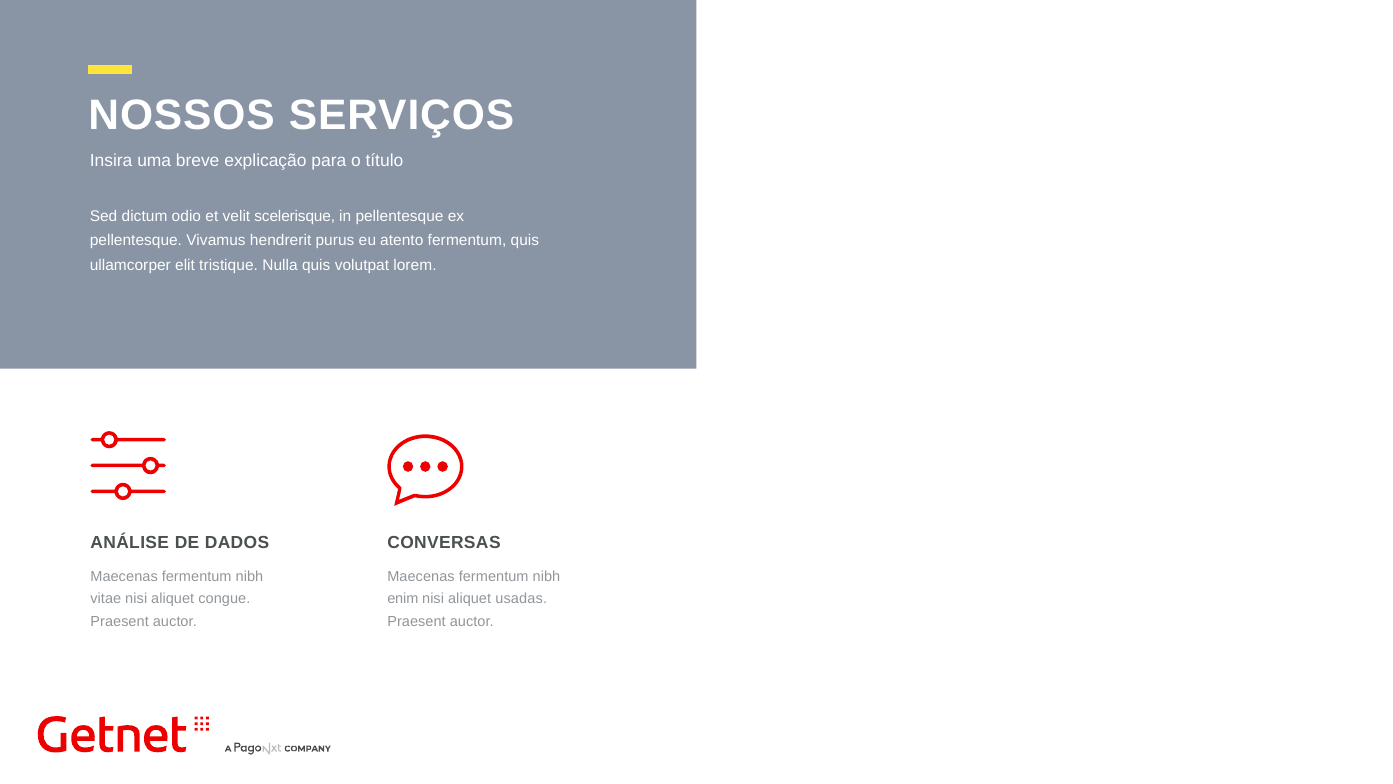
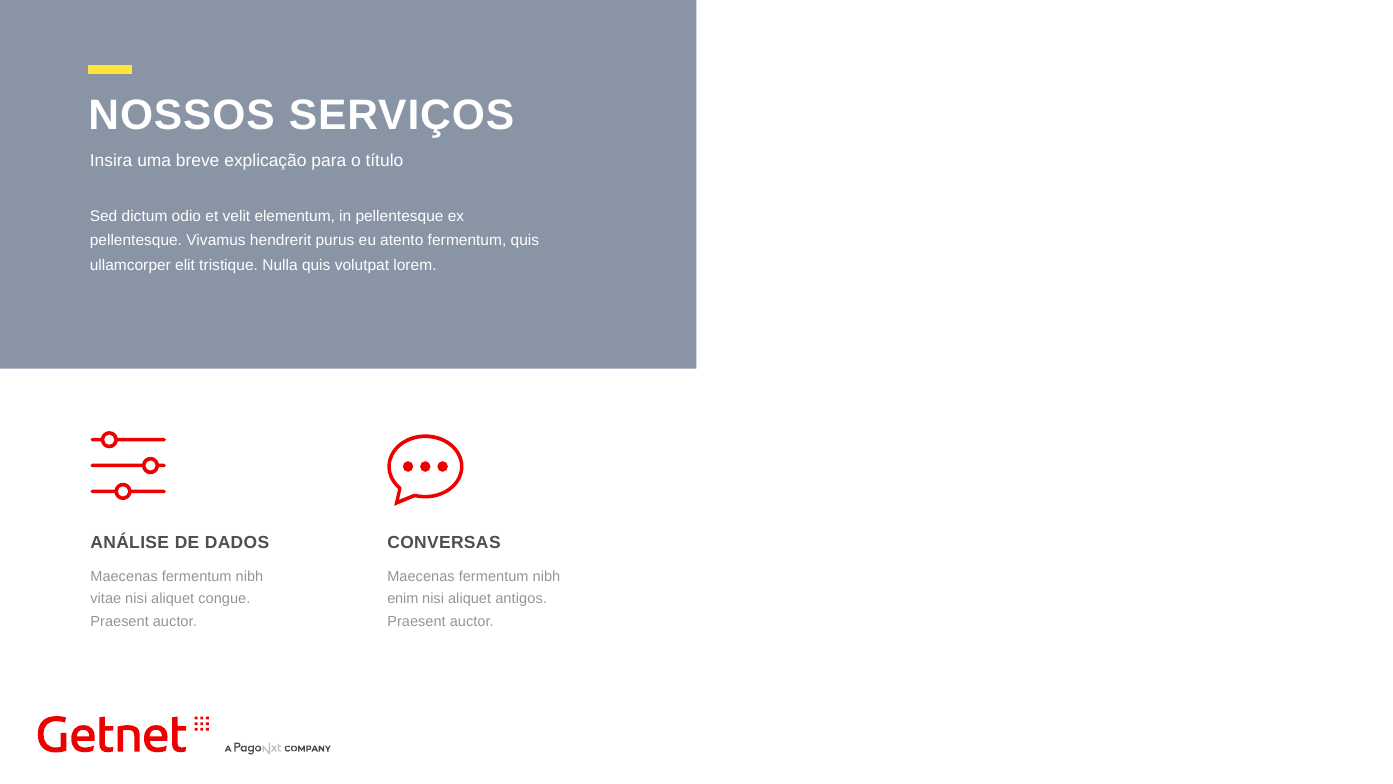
scelerisque: scelerisque -> elementum (295, 217)
usadas: usadas -> antigos (521, 599)
